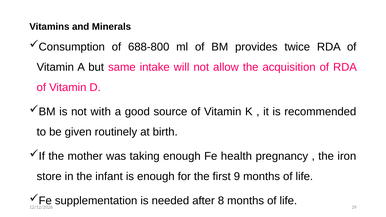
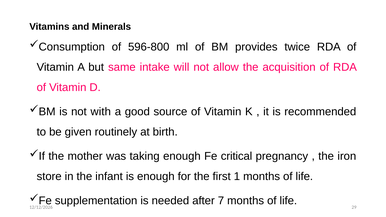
688-800: 688-800 -> 596-800 (149, 47)
health: health -> critical (237, 156)
9: 9 -> 1 (237, 177)
8: 8 -> 7 (221, 201)
